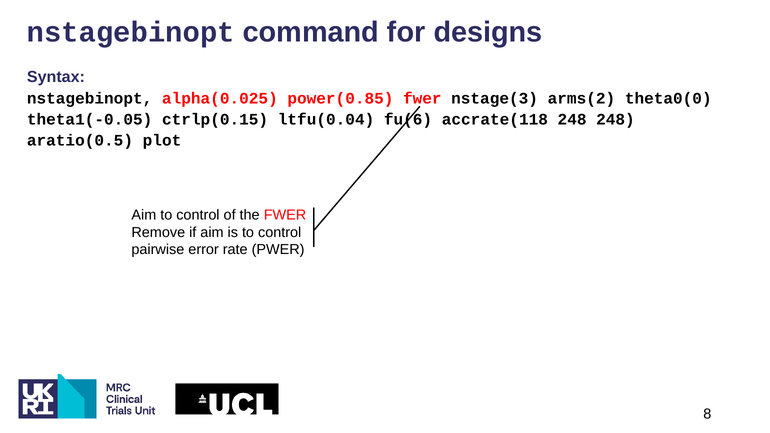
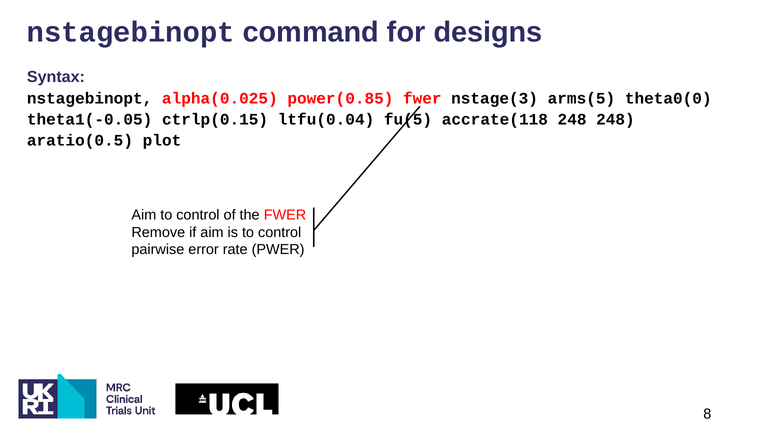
arms(2: arms(2 -> arms(5 (581, 98)
fu(6: fu(6 -> fu(5 (408, 120)
